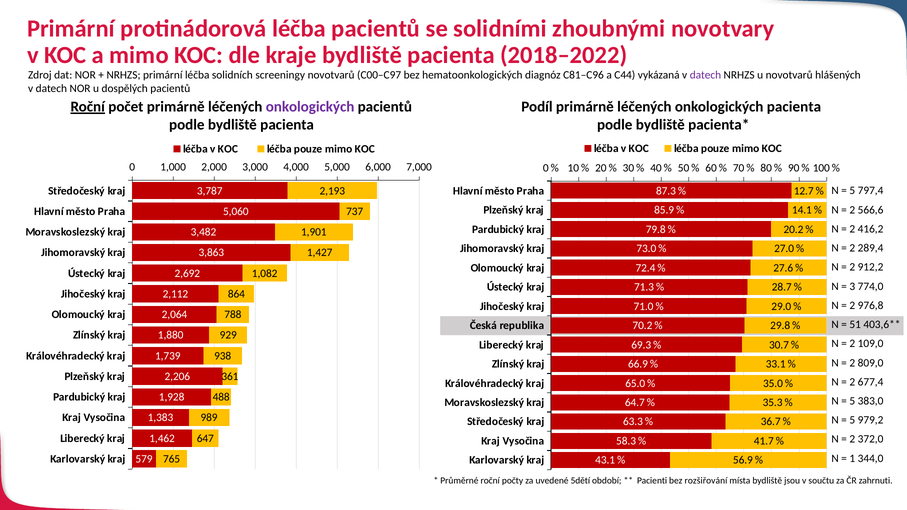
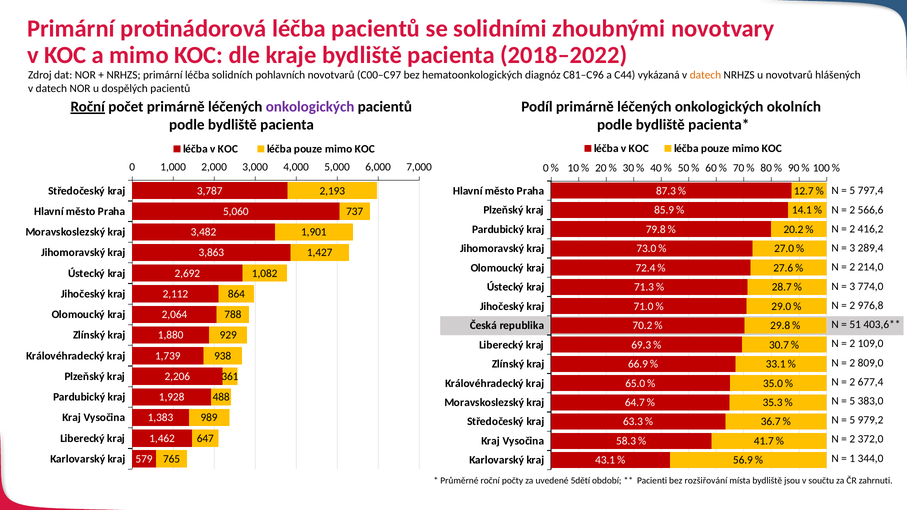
screeningy: screeningy -> pohlavních (280, 75)
datech colour: purple -> orange (705, 75)
onkologických pacienta: pacienta -> okolních (794, 107)
2: 2 -> 3 (852, 248)
912,2: 912,2 -> 214,0 (871, 267)
